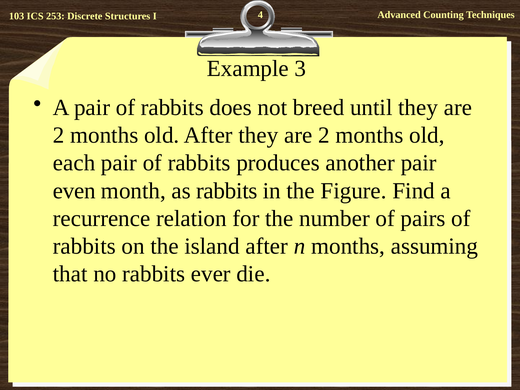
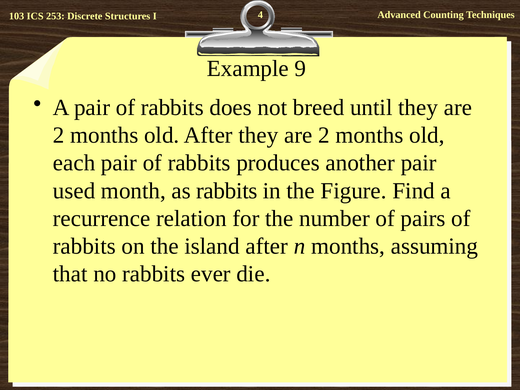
3: 3 -> 9 (300, 69)
even: even -> used (74, 191)
